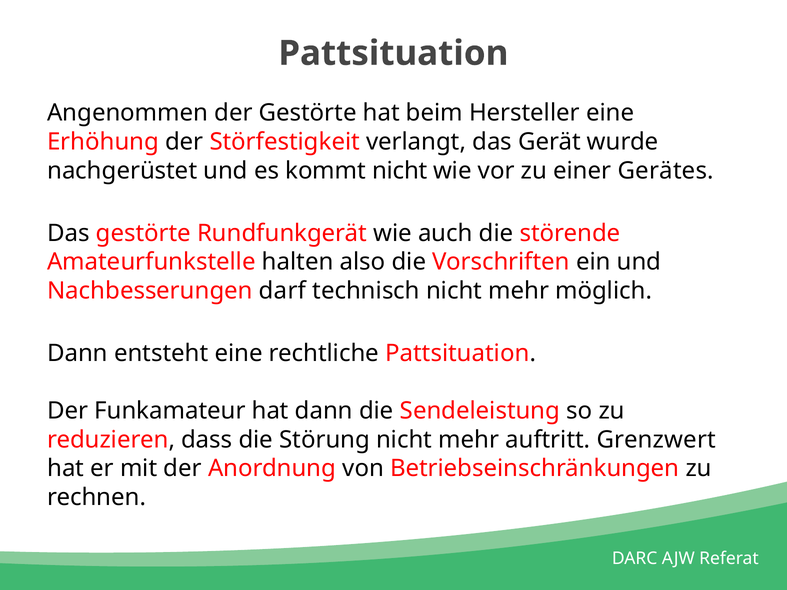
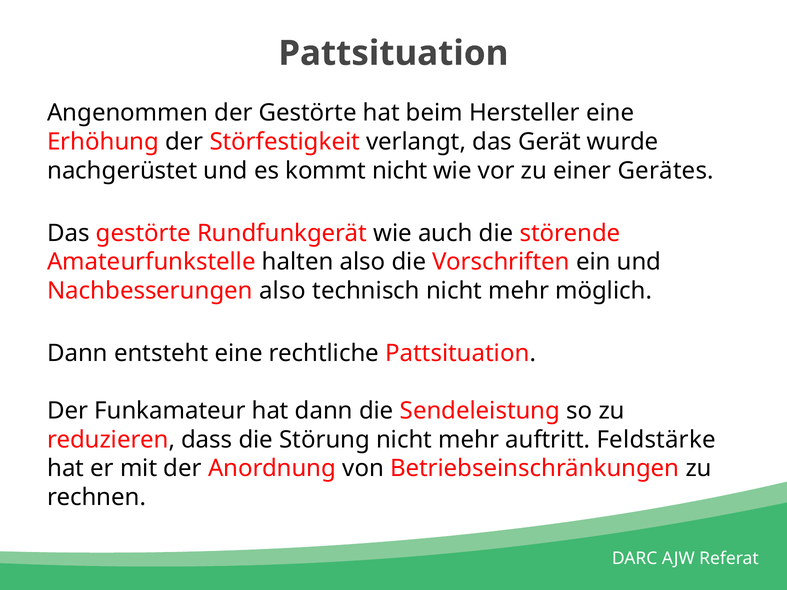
Nachbesserungen darf: darf -> also (282, 291)
Grenzwert: Grenzwert -> Feldstärke (656, 440)
